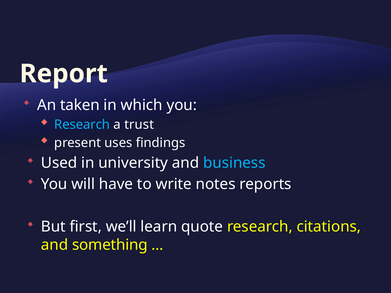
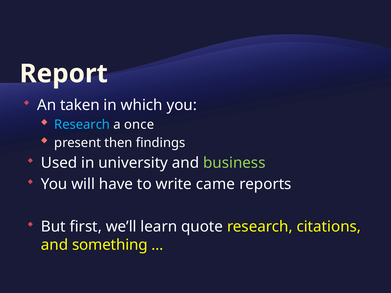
trust: trust -> once (139, 125)
uses: uses -> then (118, 143)
business colour: light blue -> light green (234, 163)
notes: notes -> came (216, 184)
